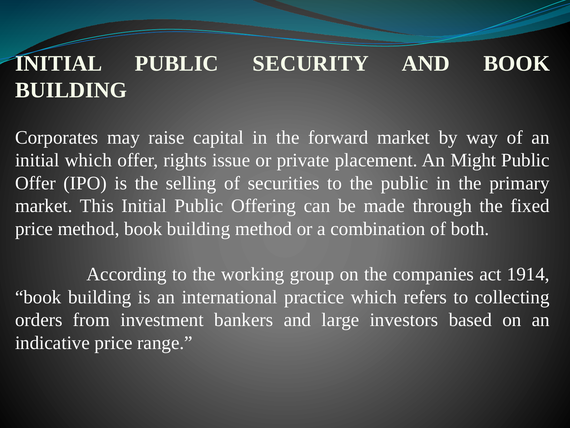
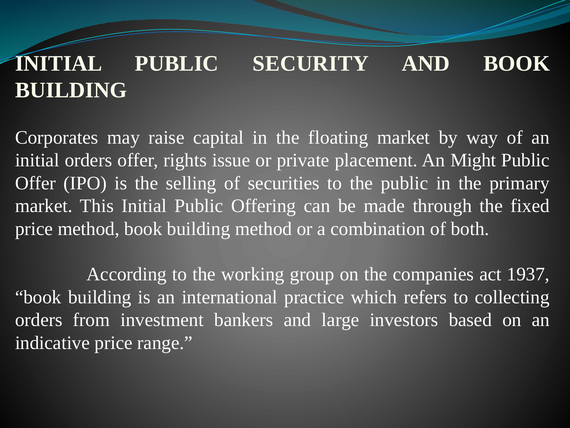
forward: forward -> floating (338, 137)
initial which: which -> orders (88, 160)
1914: 1914 -> 1937 (528, 274)
